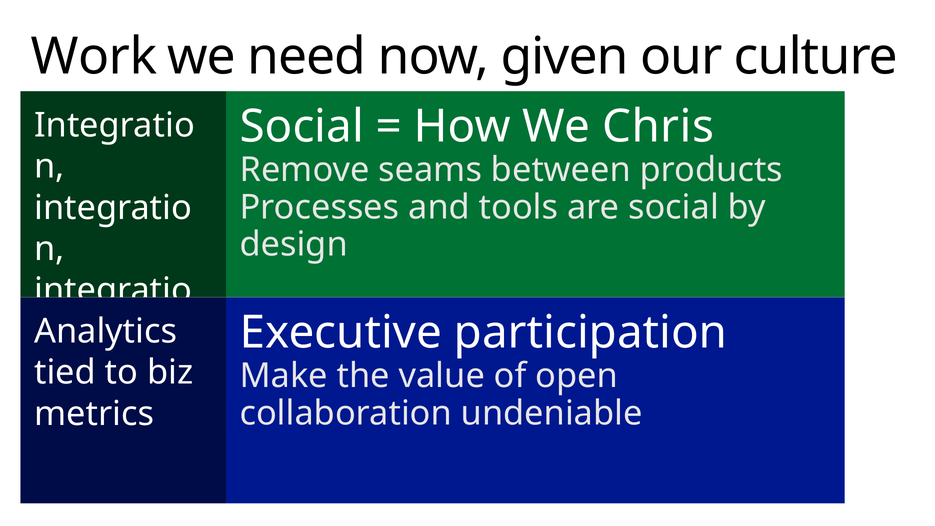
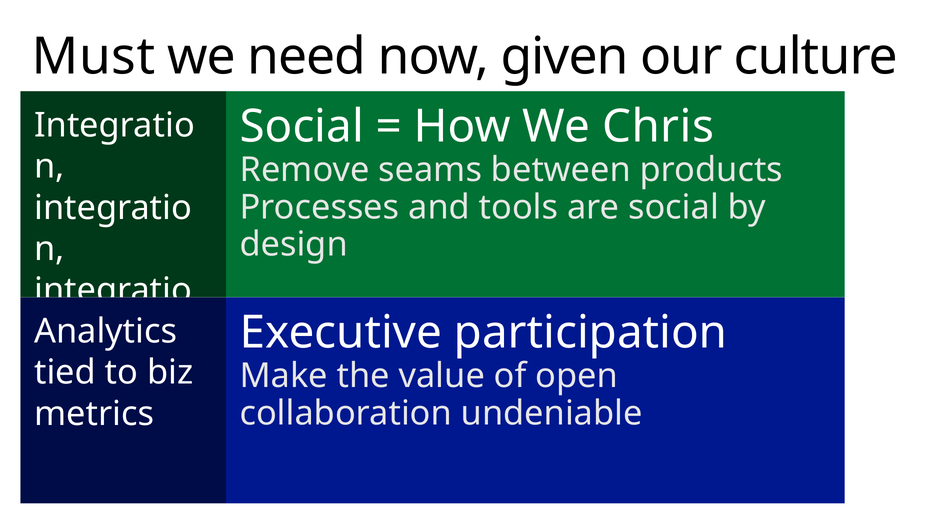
Work: Work -> Must (94, 57)
